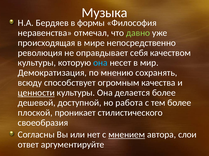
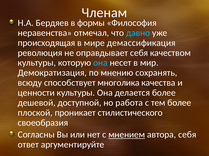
Музыка: Музыка -> Членам (104, 13)
давно colour: light green -> light blue (138, 33)
непосредственно: непосредственно -> демассификация (141, 43)
огромным: огромным -> многолика (119, 83)
ценности underline: present -> none (36, 93)
автора слои: слои -> себя (187, 135)
